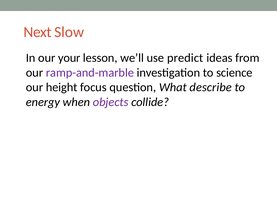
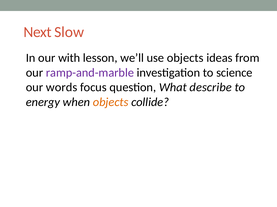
your: your -> with (69, 58)
use predict: predict -> objects (185, 58)
height: height -> words (62, 88)
objects colour: purple -> orange (111, 102)
